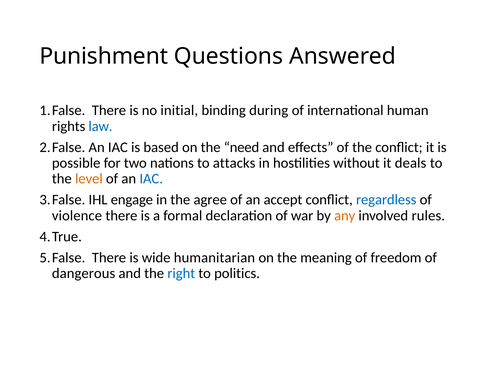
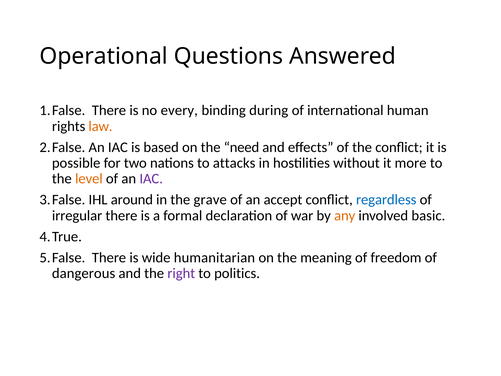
Punishment: Punishment -> Operational (104, 56)
initial: initial -> every (179, 110)
law colour: blue -> orange (100, 126)
deals: deals -> more (411, 163)
IAC colour: blue -> purple (151, 179)
engage: engage -> around (132, 200)
agree: agree -> grave (210, 200)
violence: violence -> irregular (77, 215)
rules: rules -> basic (428, 215)
right colour: blue -> purple (181, 273)
